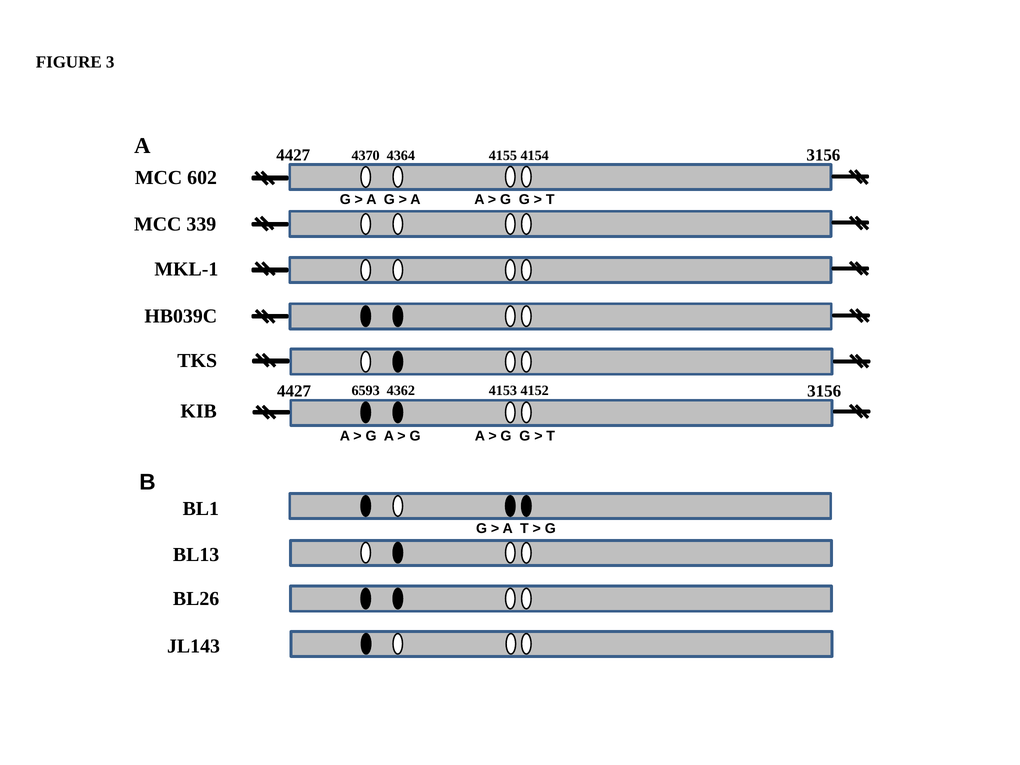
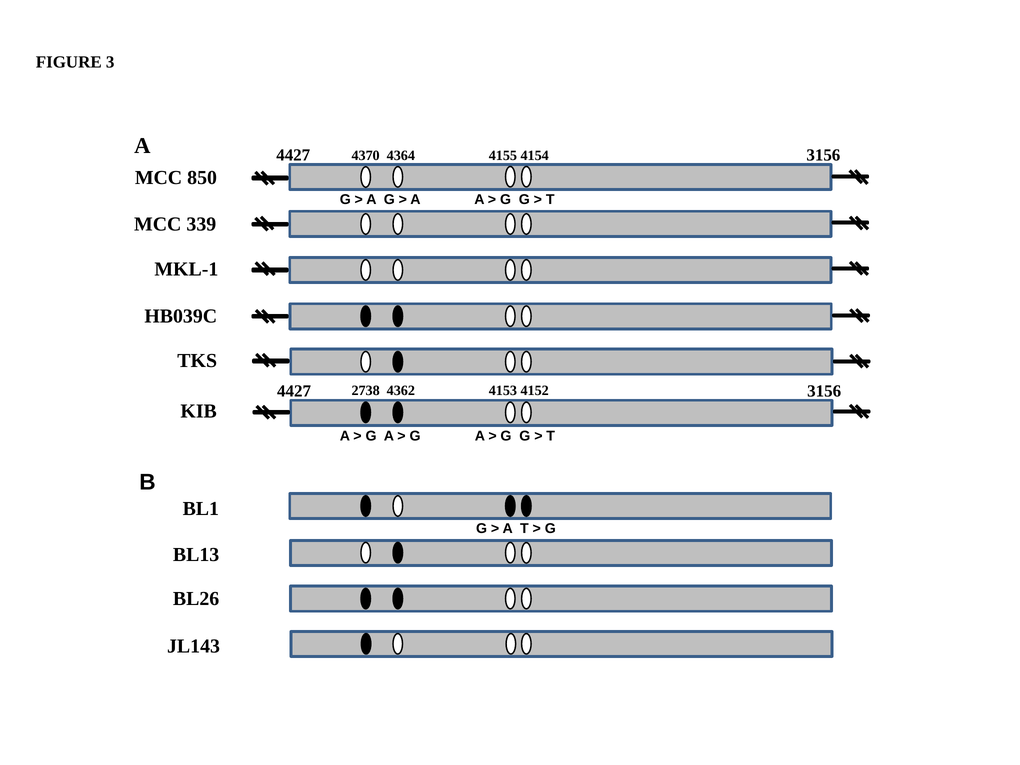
602: 602 -> 850 (202, 178)
6593: 6593 -> 2738 (366, 391)
